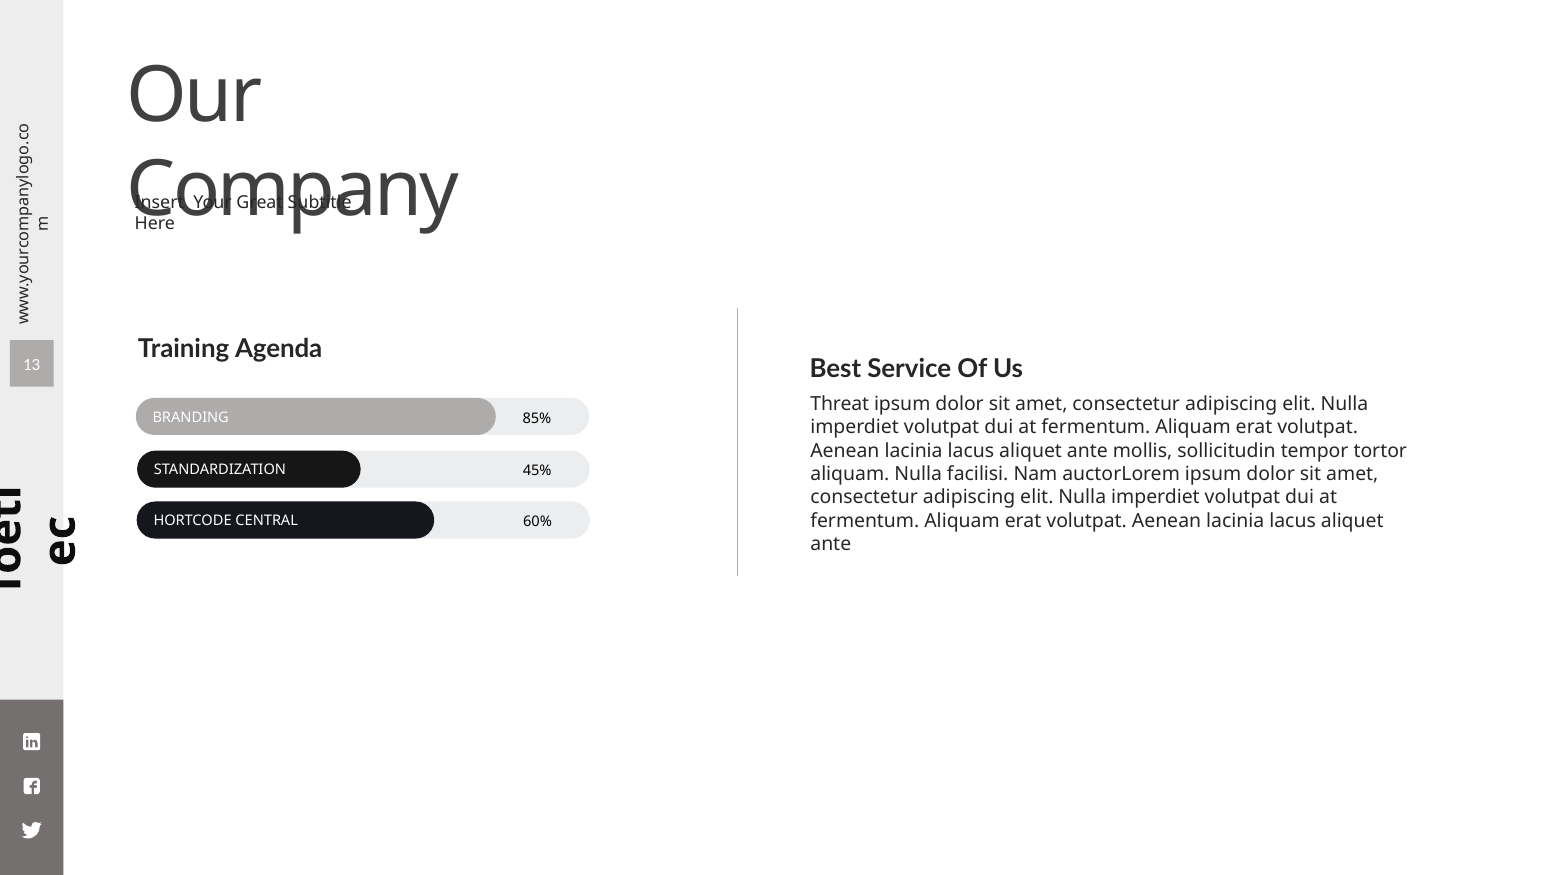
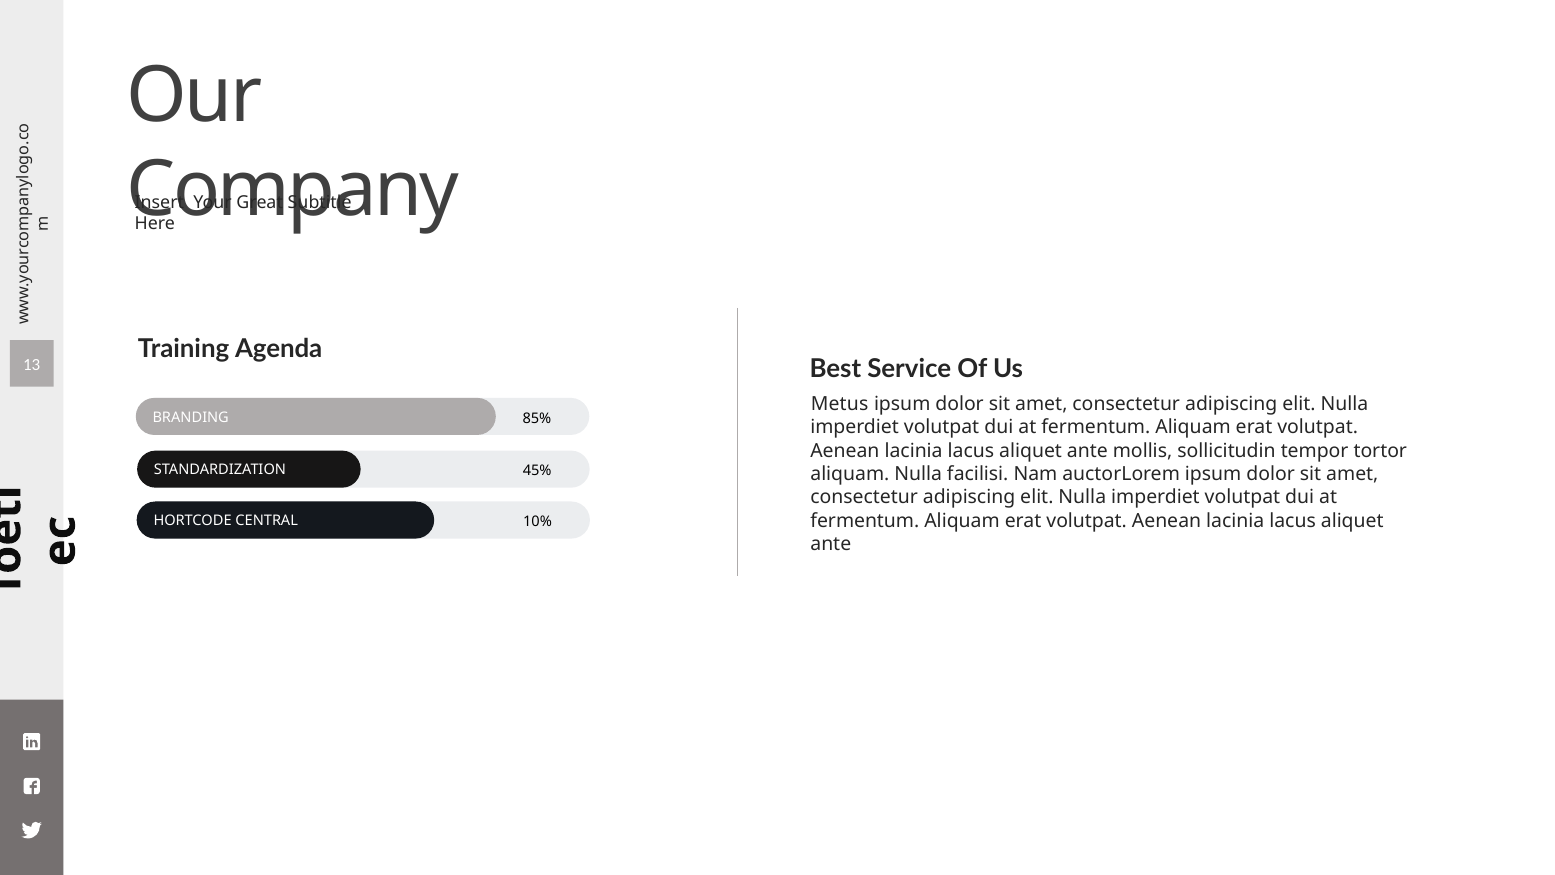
Threat: Threat -> Metus (840, 404)
60%: 60% -> 10% (538, 522)
